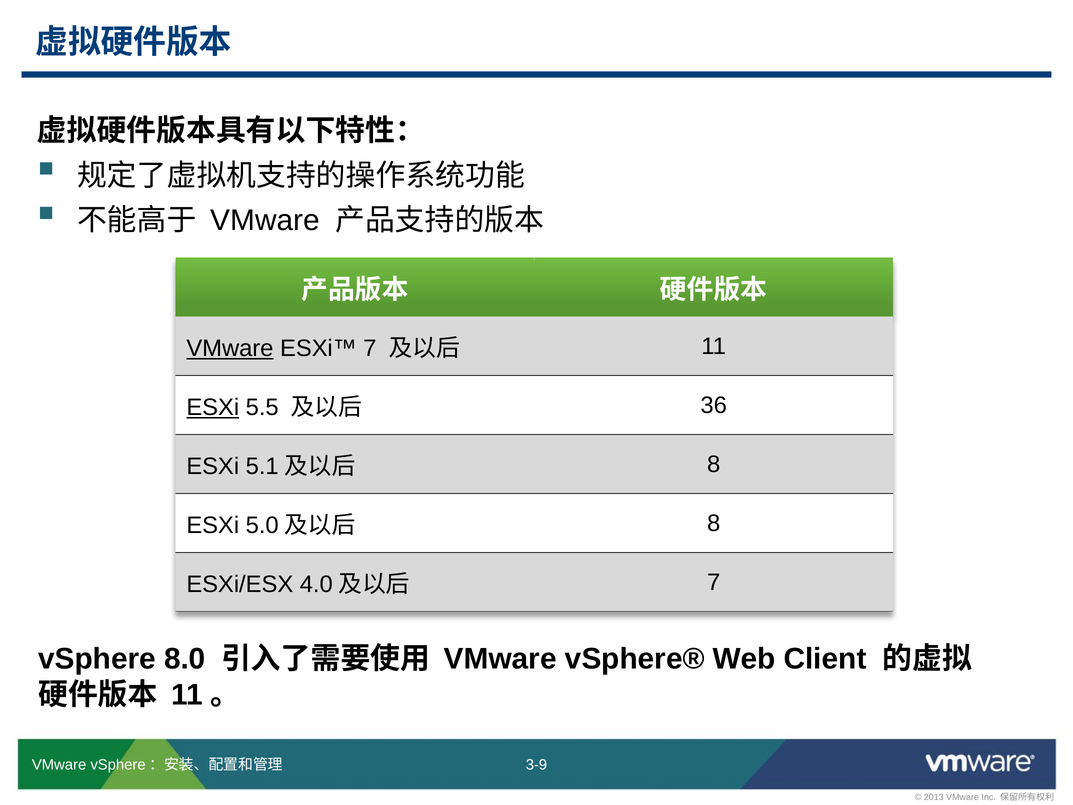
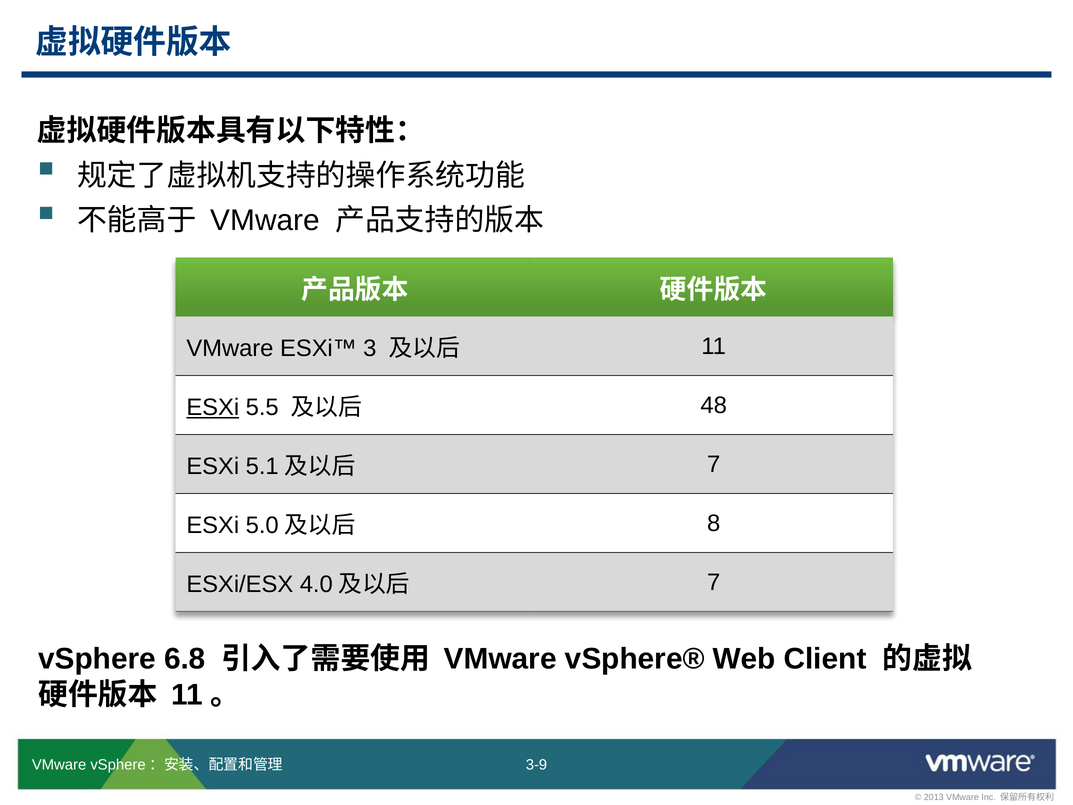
VMware underline: present -> none (230, 349)
ESXi™ 7: 7 -> 3 (370, 349)
36: 36 -> 48 (714, 405)
8: 8 -> 7 (714, 464)
8.0: 8.0 -> 6.8 (185, 659)
